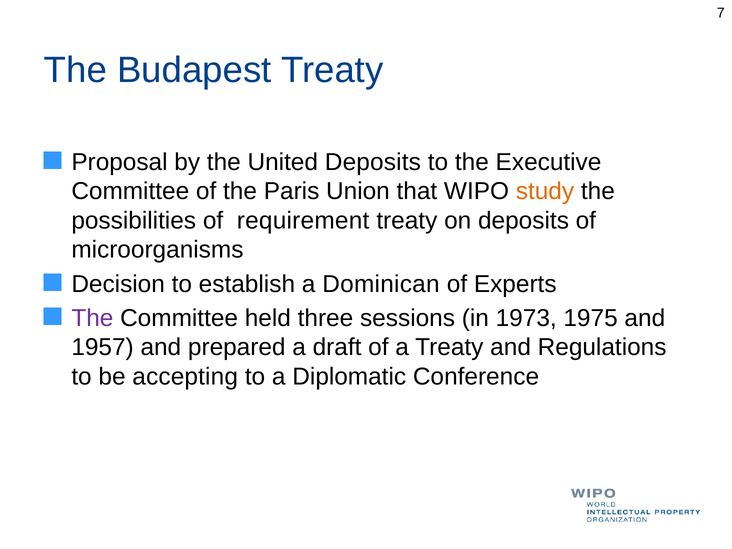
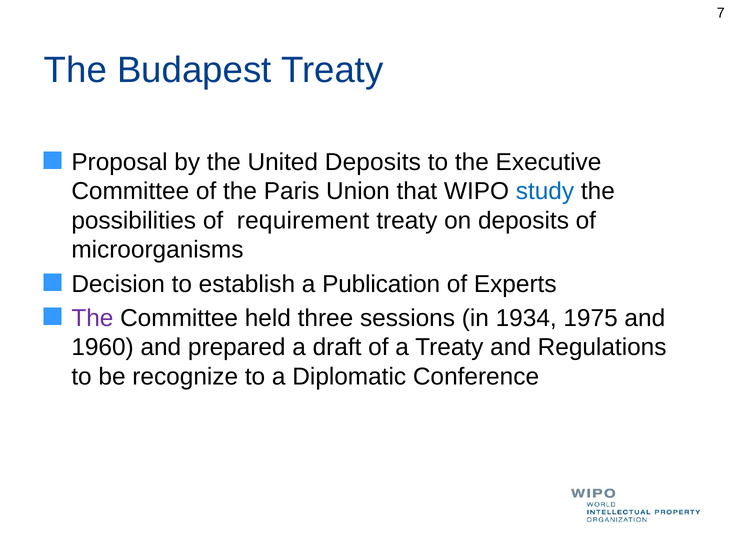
study colour: orange -> blue (545, 191)
Dominican: Dominican -> Publication (381, 284)
1973: 1973 -> 1934 (526, 318)
1957: 1957 -> 1960 (103, 347)
accepting: accepting -> recognize (185, 377)
